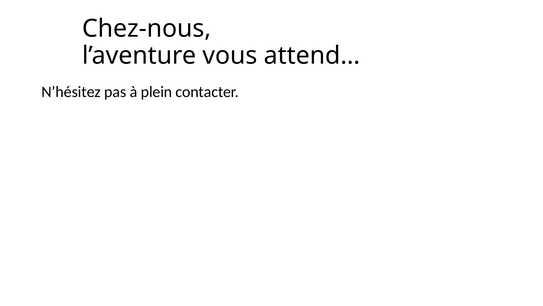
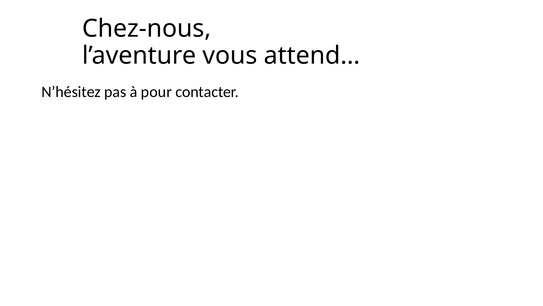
plein: plein -> pour (156, 92)
